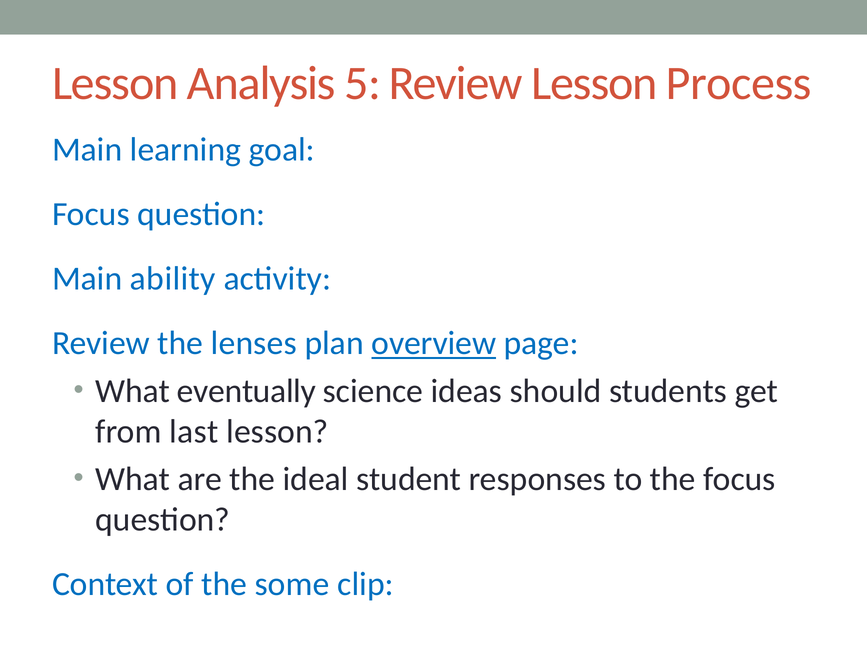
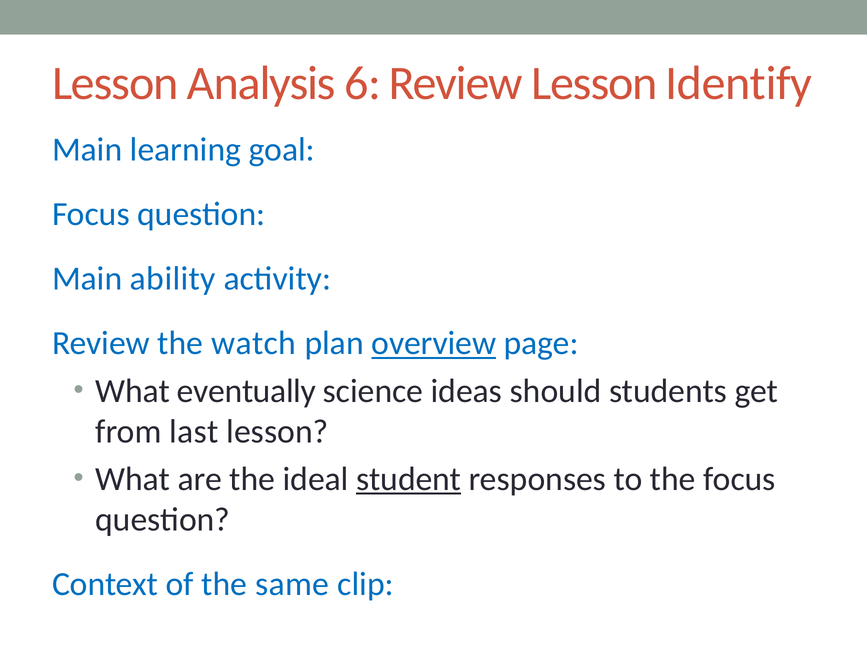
5: 5 -> 6 (363, 84)
Process: Process -> Identify (739, 84)
lenses: lenses -> watch (254, 343)
student underline: none -> present (409, 479)
some: some -> same (292, 584)
